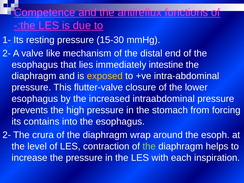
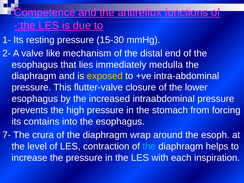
intestine: intestine -> medulla (166, 65)
2-: 2- -> 7- (7, 135)
the colour: light green -> light blue (149, 146)
